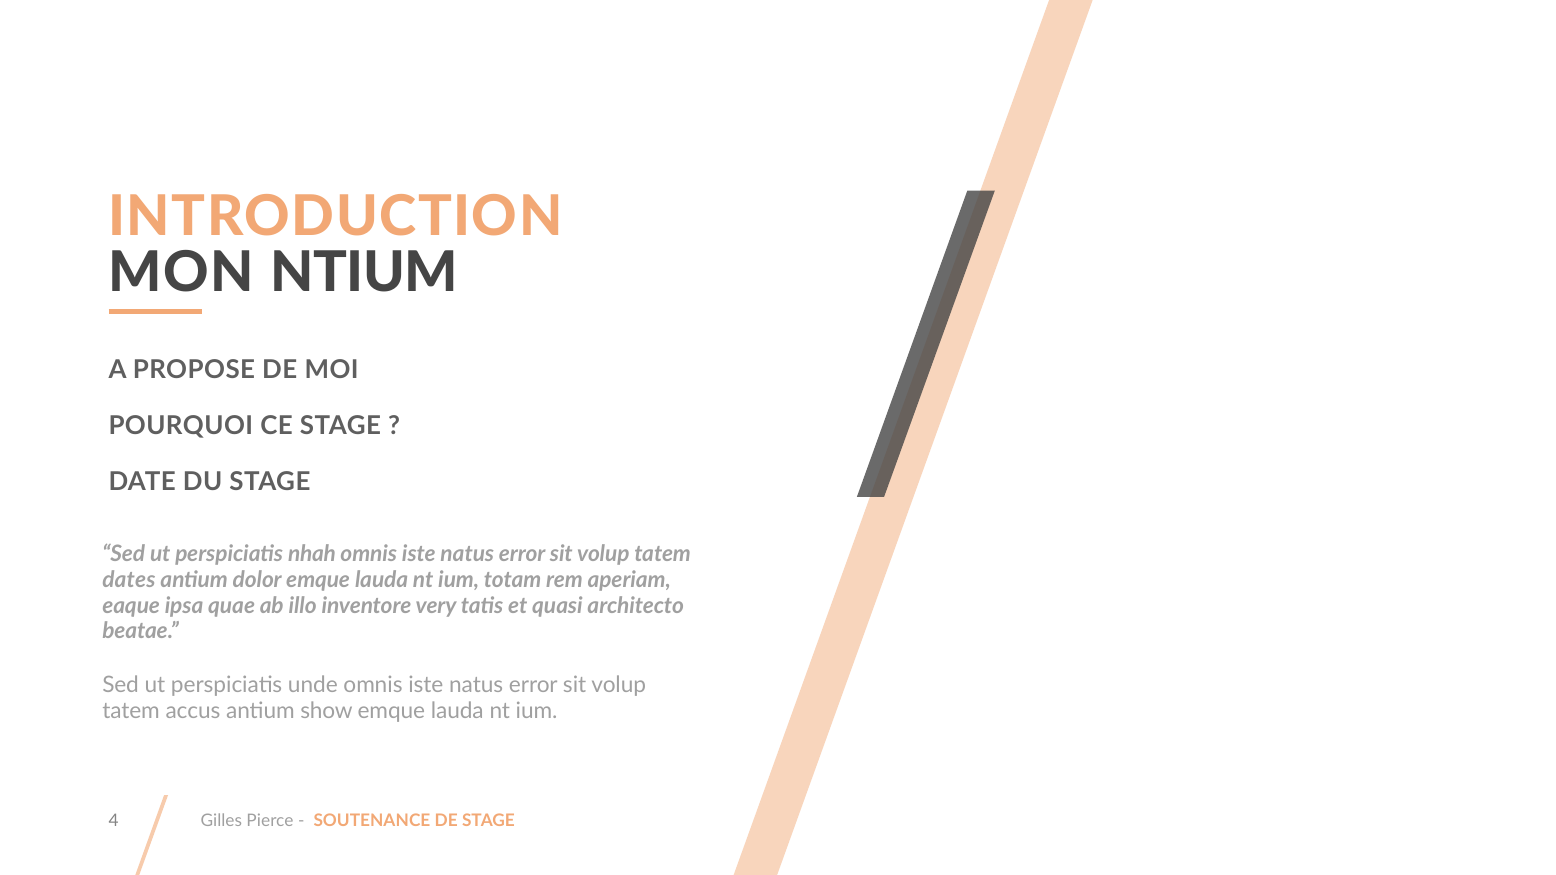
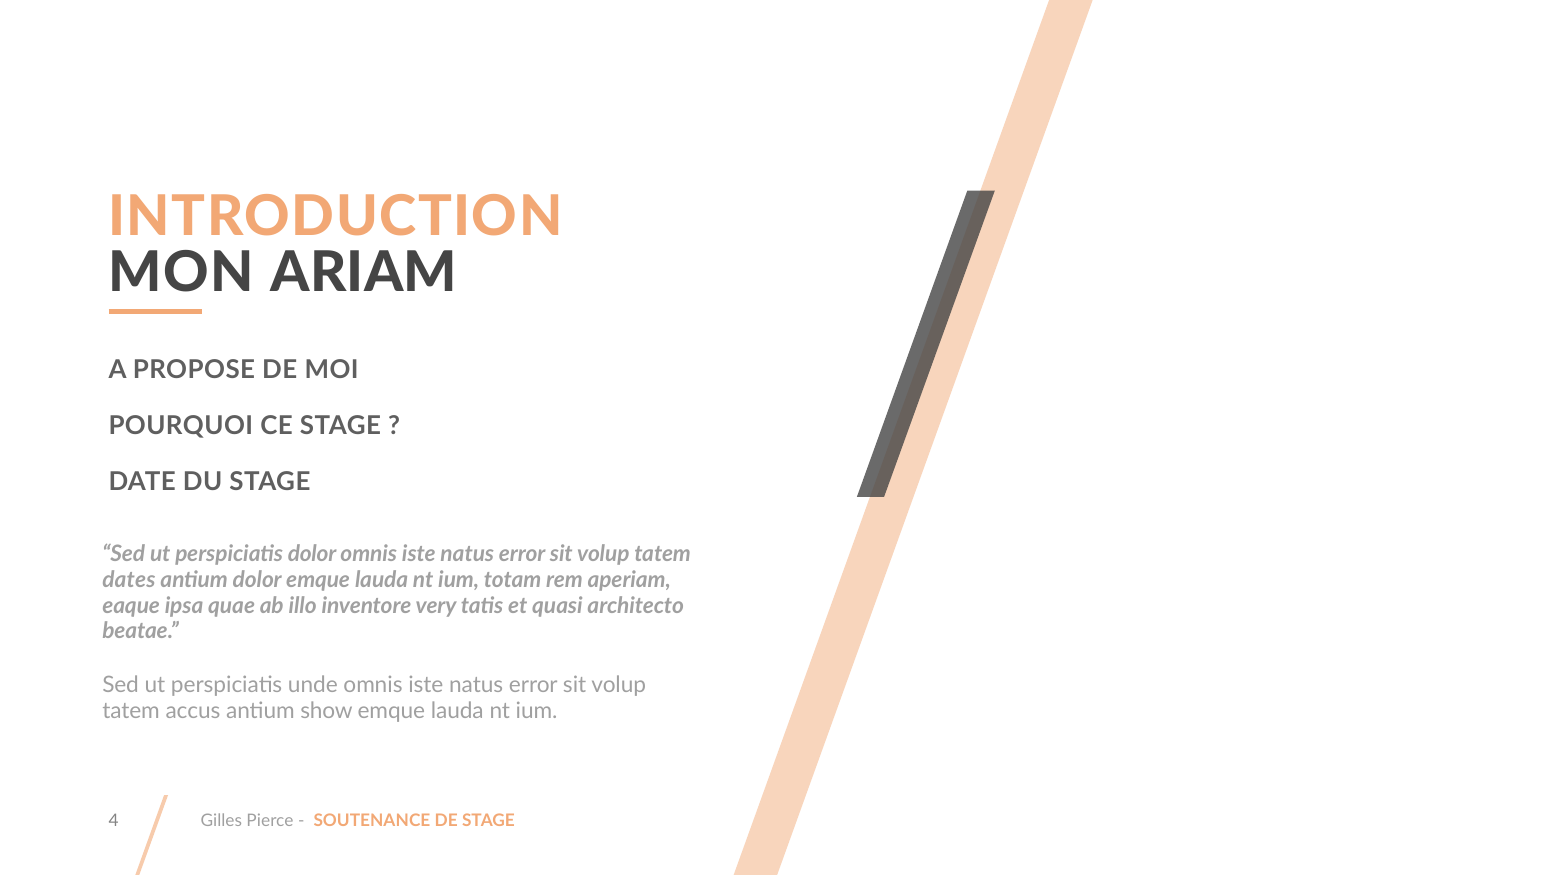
NTIUM: NTIUM -> ARIAM (364, 273)
perspiciatis nhah: nhah -> dolor (312, 554)
